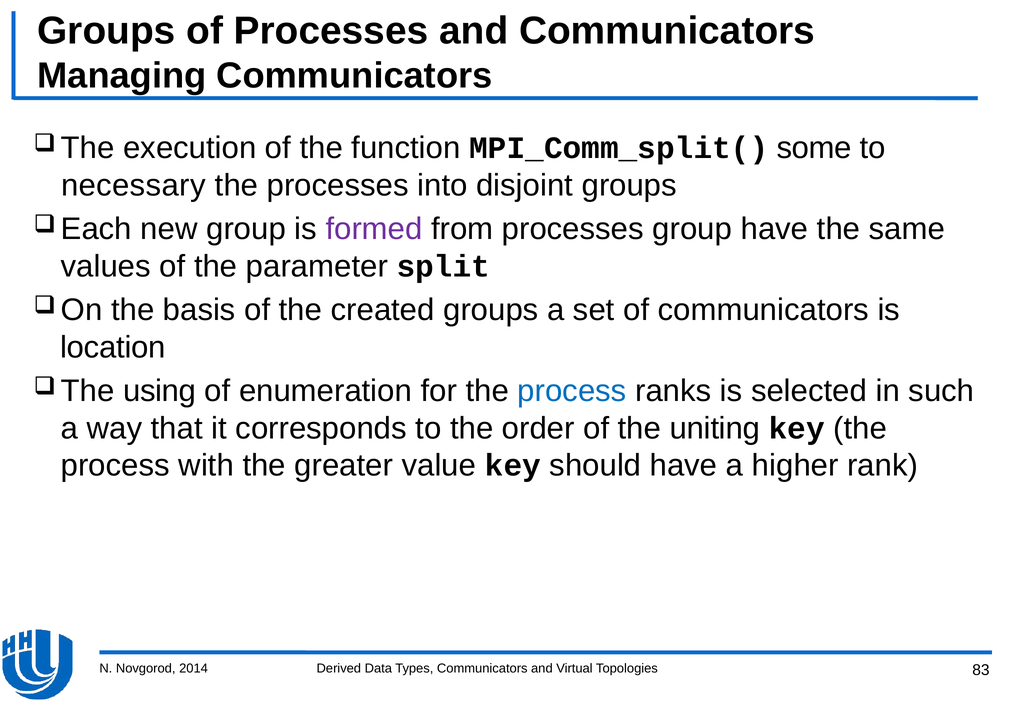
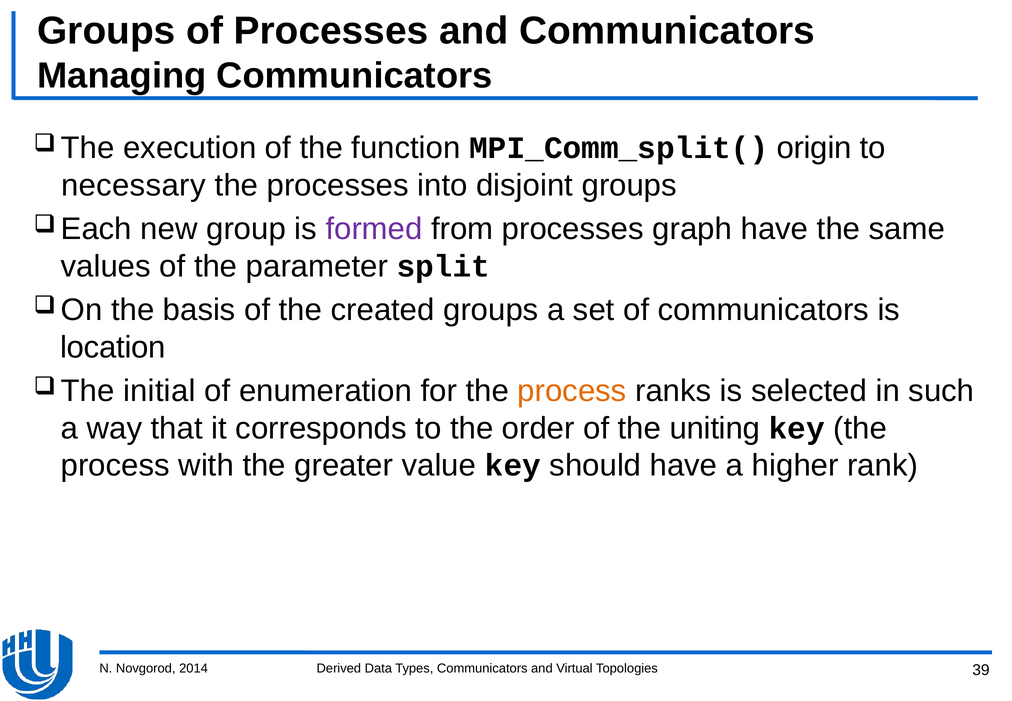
some: some -> origin (814, 148)
processes group: group -> graph (692, 229)
using: using -> initial (159, 391)
process colour: blue -> orange (572, 391)
83: 83 -> 39 (981, 670)
